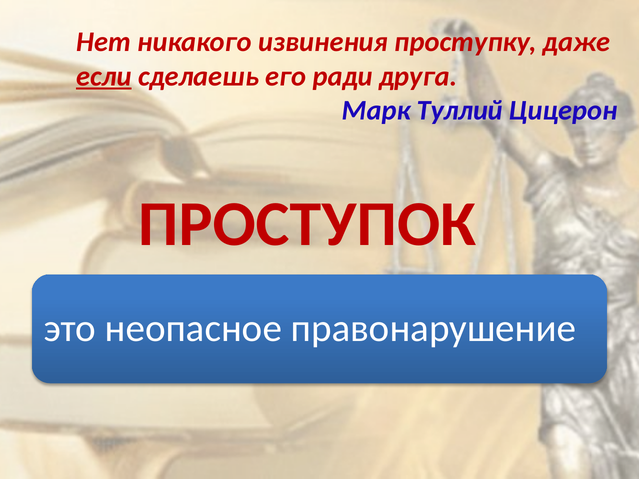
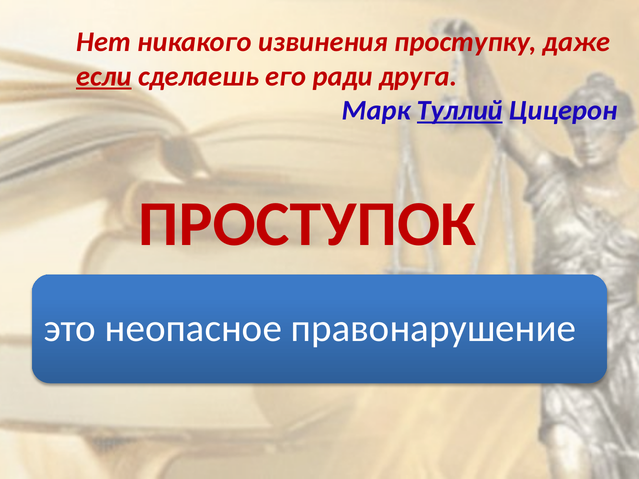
Туллий underline: none -> present (460, 110)
